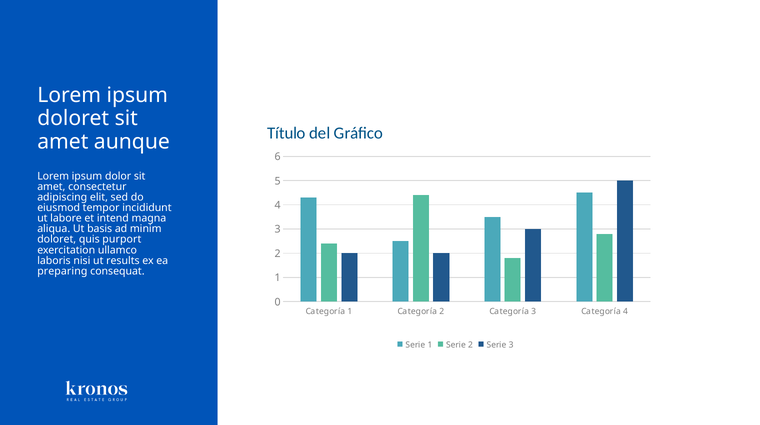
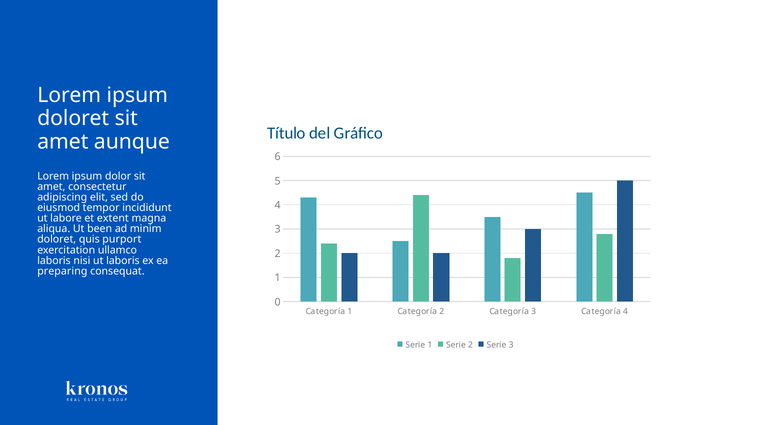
intend: intend -> extent (113, 218)
basis: basis -> been (100, 229)
ut results: results -> laboris (123, 260)
